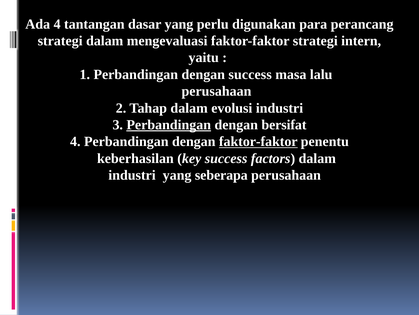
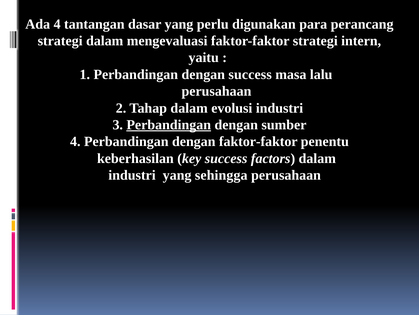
bersifat: bersifat -> sumber (284, 125)
faktor-faktor underline: present -> none (258, 141)
seberapa: seberapa -> sehingga (221, 175)
